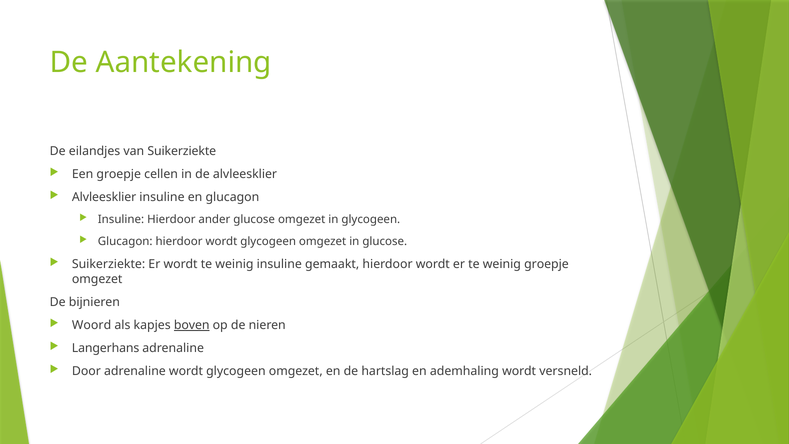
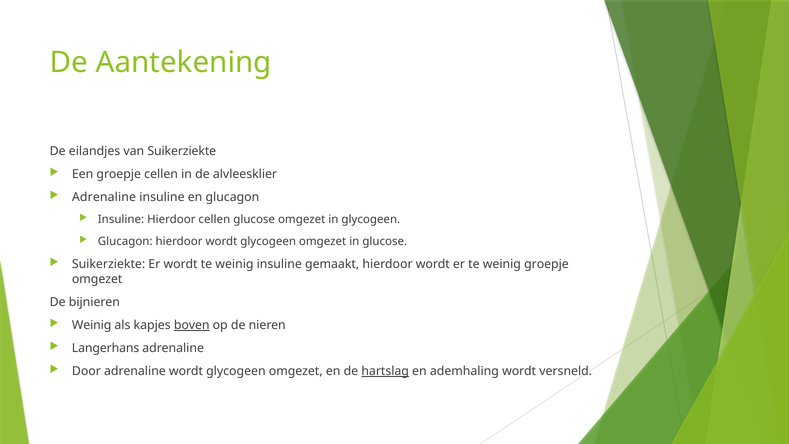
Alvleesklier: Alvleesklier -> Adrenaline (104, 197)
Hierdoor ander: ander -> cellen (214, 220)
Woord: Woord -> Weinig (92, 325)
hartslag underline: none -> present (385, 371)
